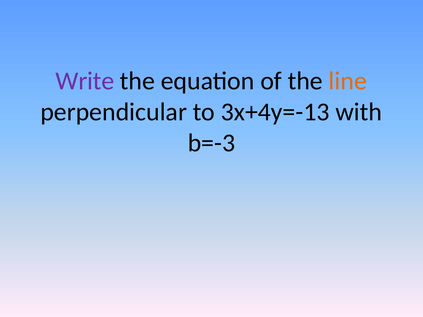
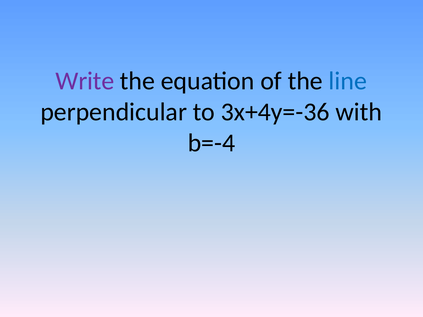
line colour: orange -> blue (348, 81)
3x+4y=-13: 3x+4y=-13 -> 3x+4y=-36 (275, 112)
b=-3: b=-3 -> b=-4 (211, 143)
